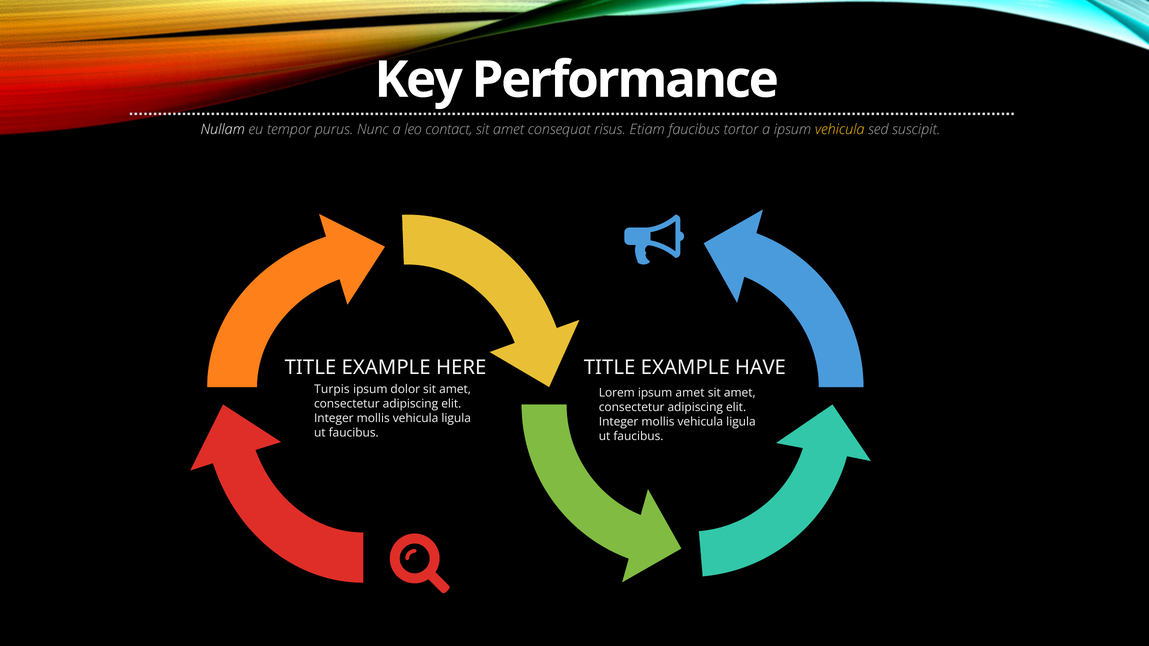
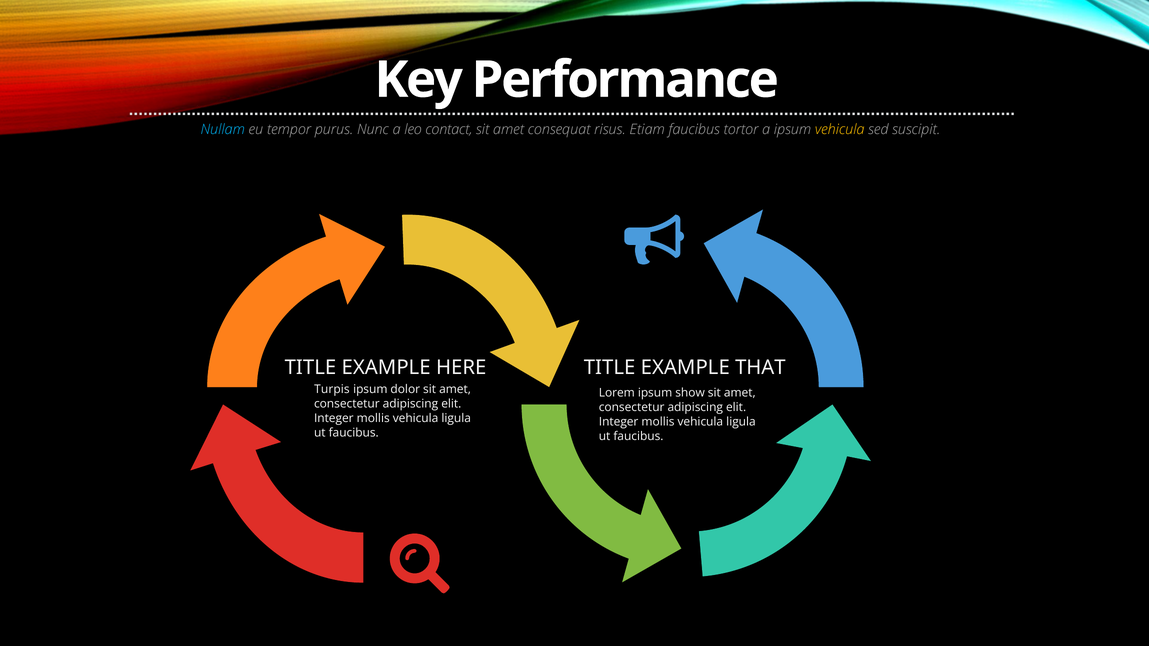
Nullam colour: white -> light blue (223, 130)
HAVE: HAVE -> THAT (760, 368)
ipsum amet: amet -> show (690, 393)
